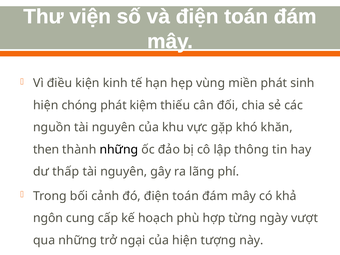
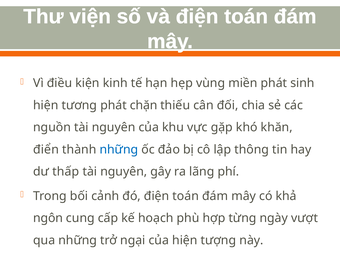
chóng: chóng -> tương (79, 105)
kiệm: kiệm -> chặn (144, 105)
then: then -> điển (46, 149)
những colour: black -> blue (119, 149)
